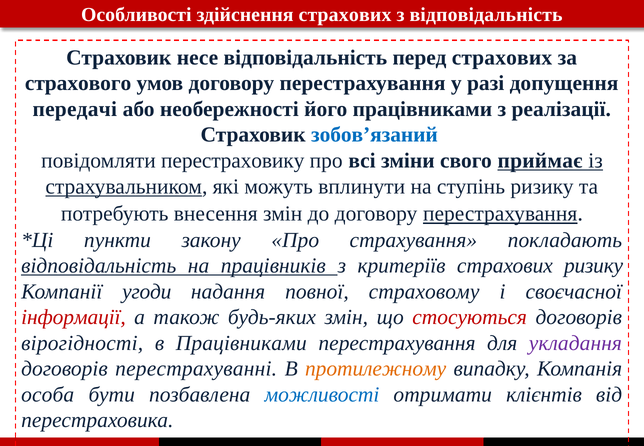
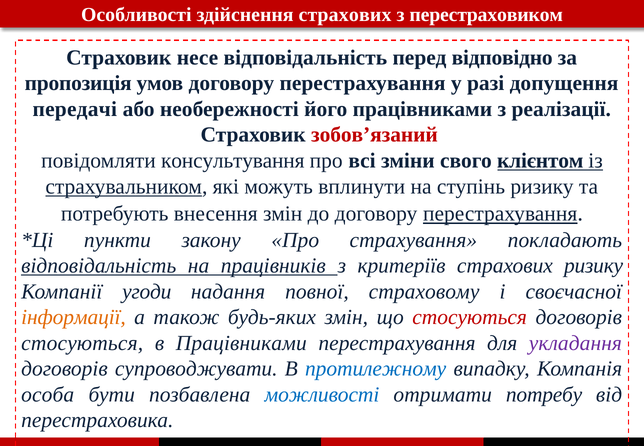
з відповідальність: відповідальність -> перестраховиком (486, 15)
перед страхових: страхових -> відповідно (502, 58)
страхового: страхового -> пропозиція (78, 83)
зобов’язаний colour: blue -> red (374, 135)
перестраховику: перестраховику -> консультування (233, 161)
приймає: приймає -> клієнтом (540, 161)
інформації colour: red -> orange (74, 317)
вірогідності: вірогідності -> стосуються (82, 343)
перестрахуванні: перестрахуванні -> супроводжувати (196, 369)
протилежному colour: orange -> blue (376, 369)
клієнтів: клієнтів -> потребу (544, 394)
